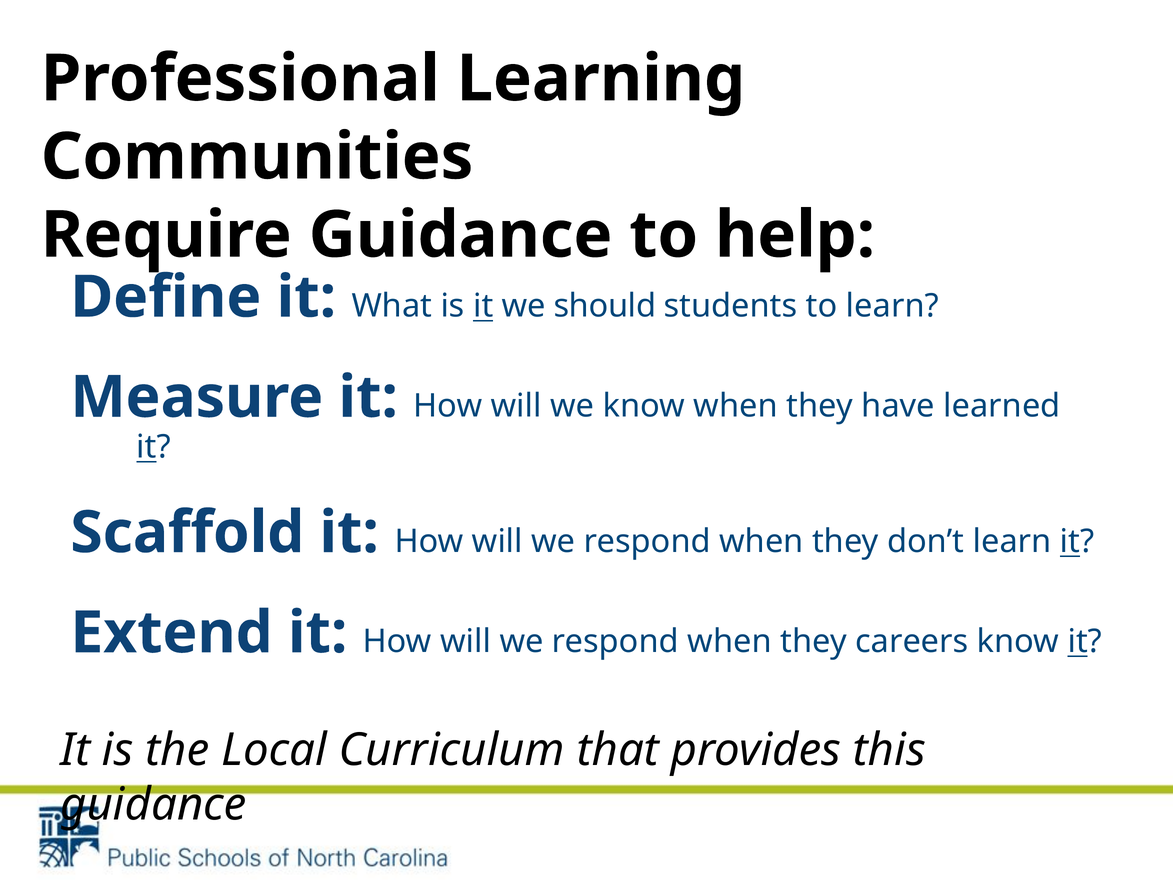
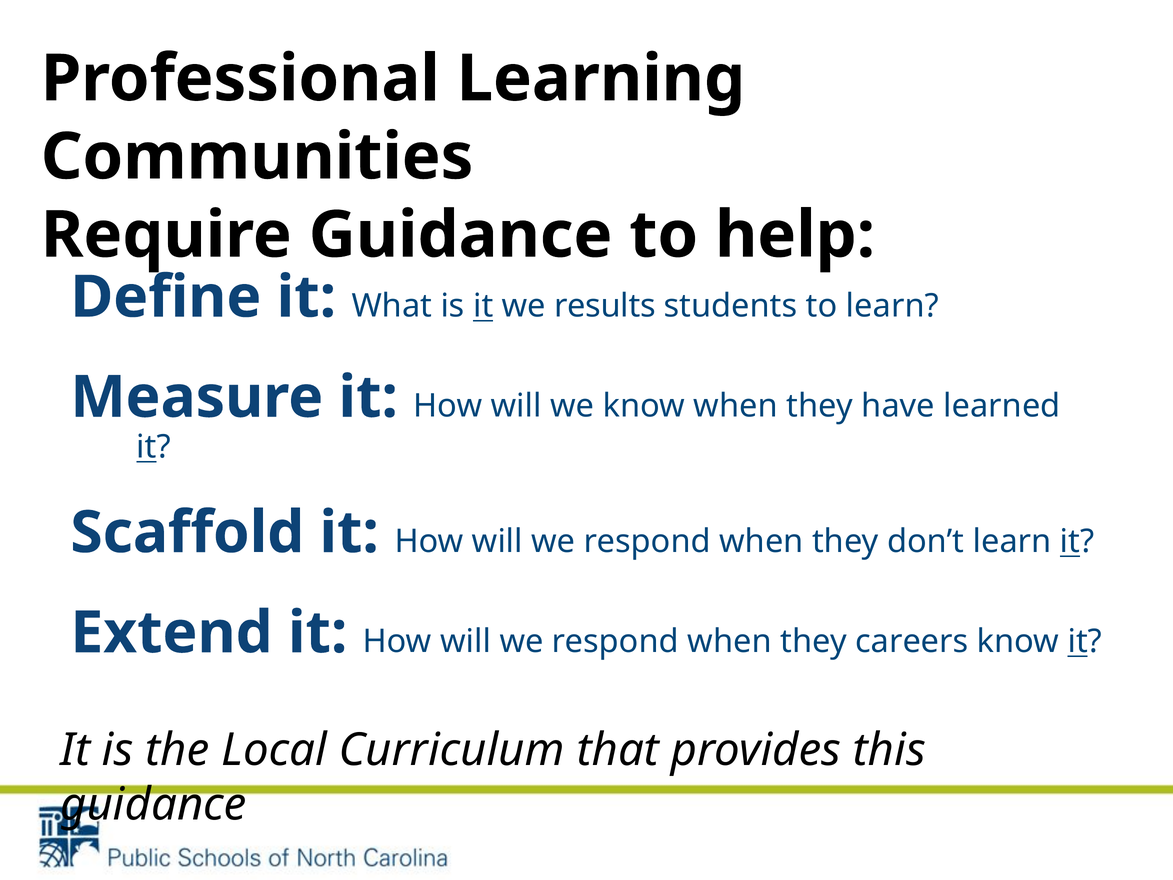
should: should -> results (605, 306)
